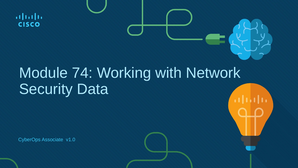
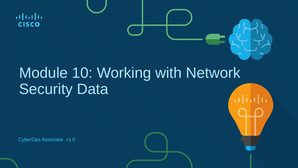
74: 74 -> 10 (82, 73)
